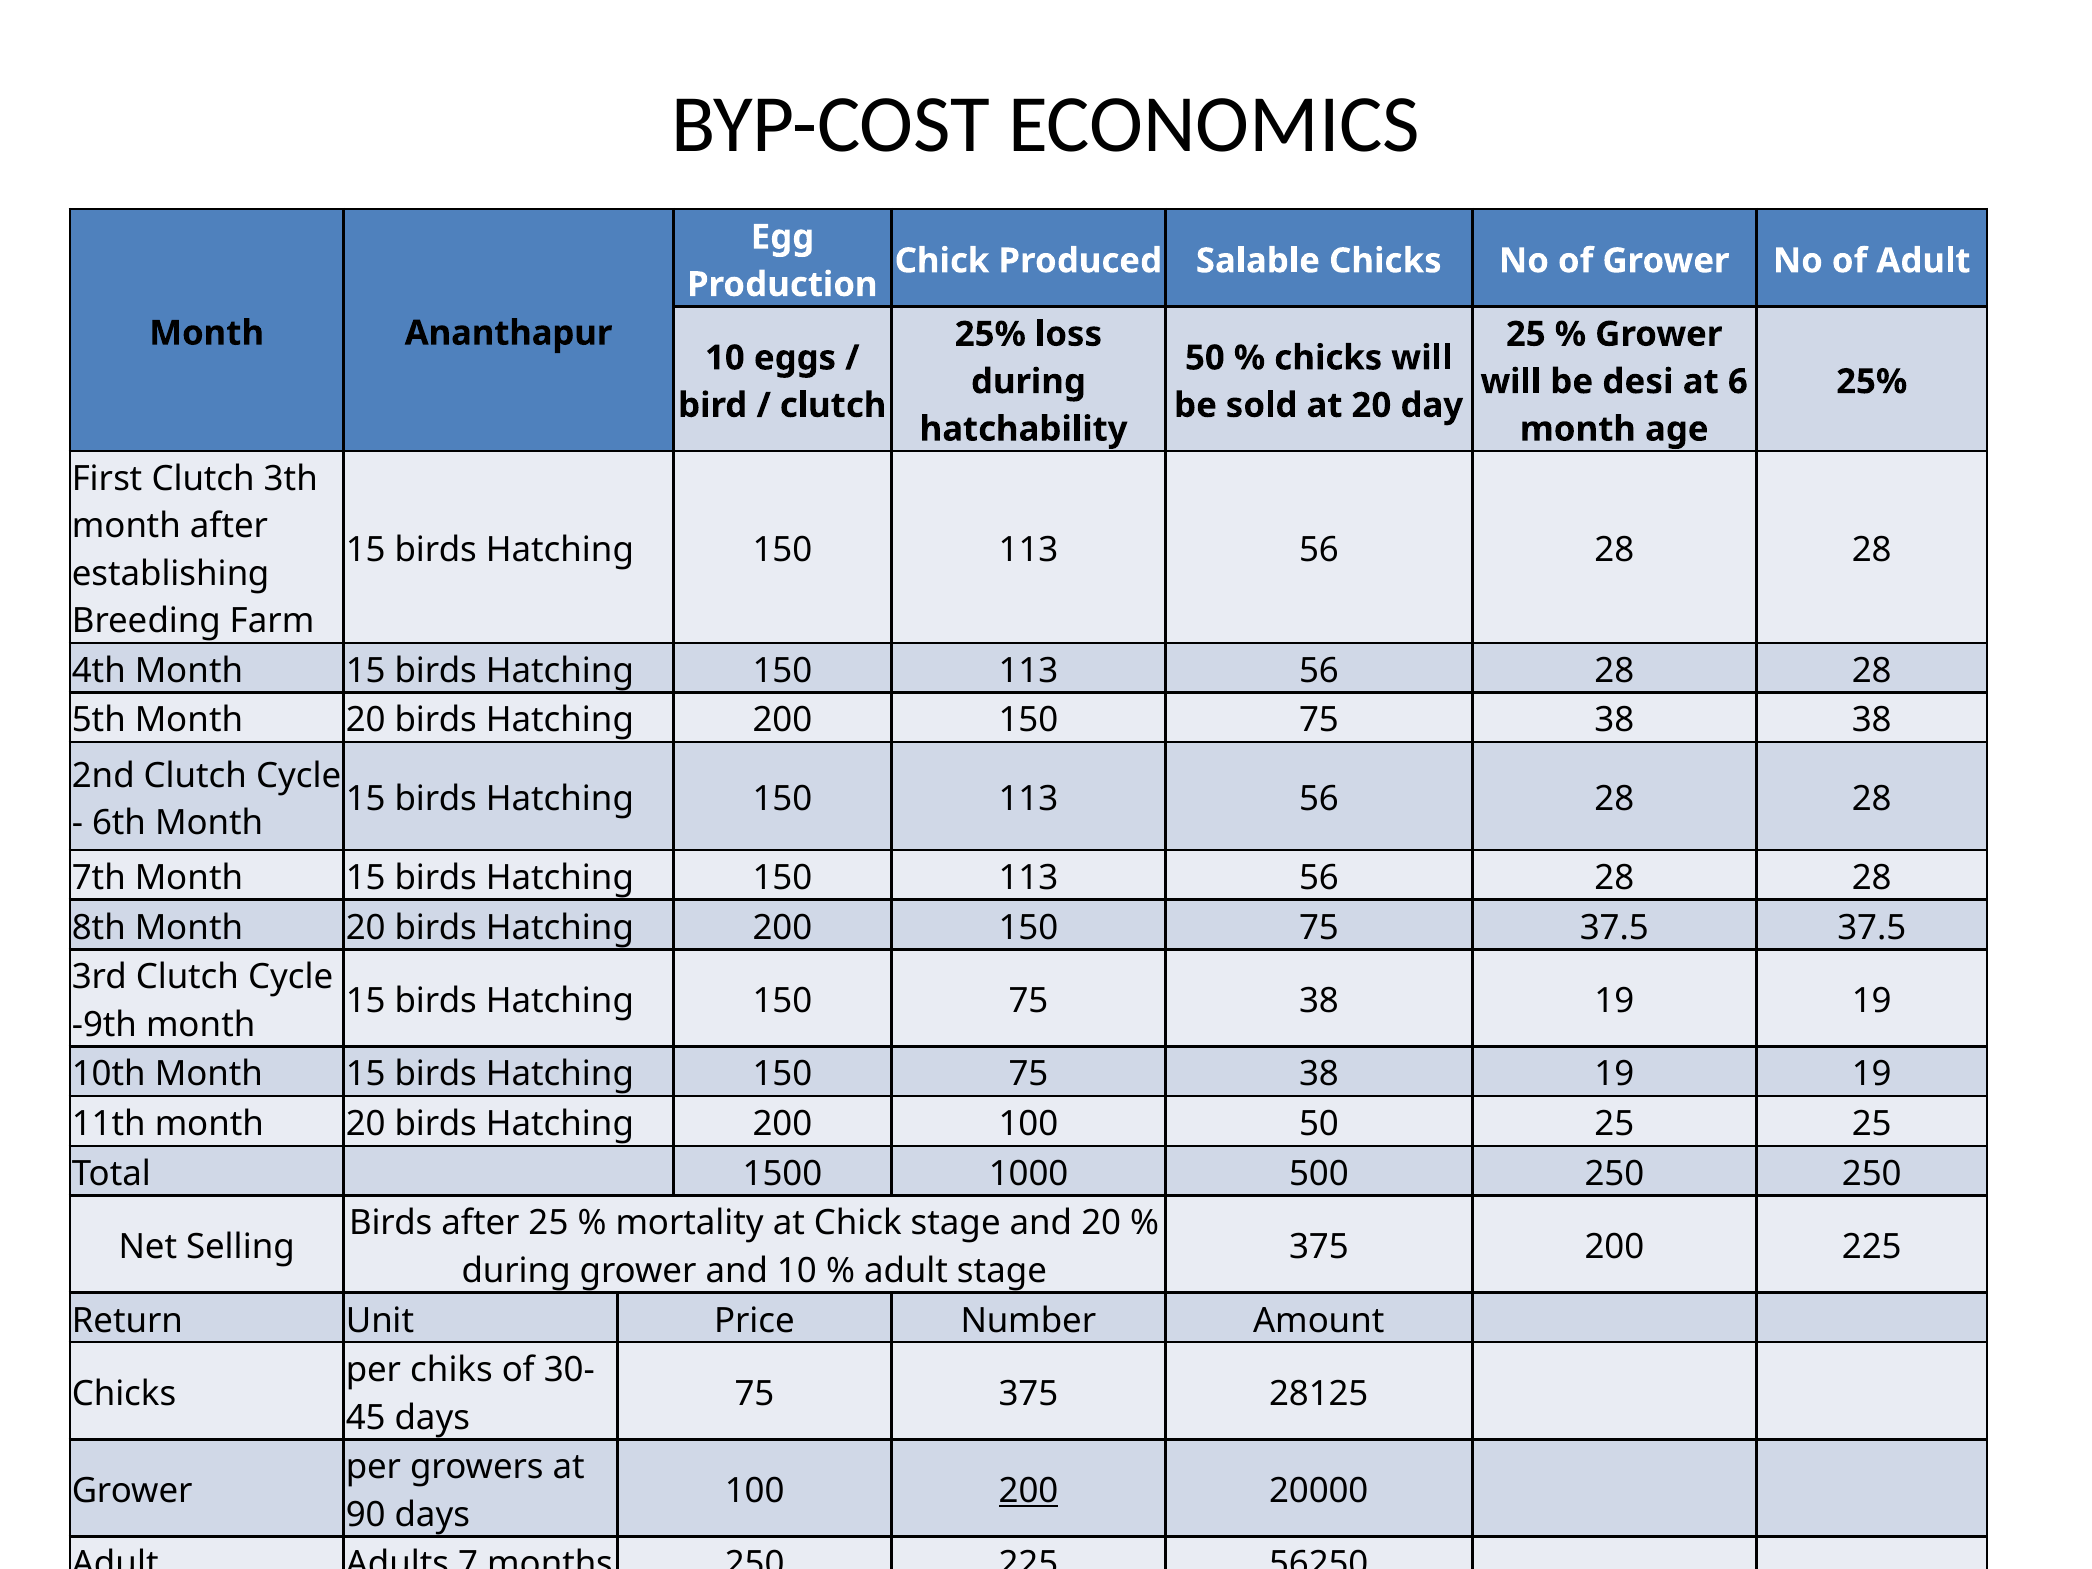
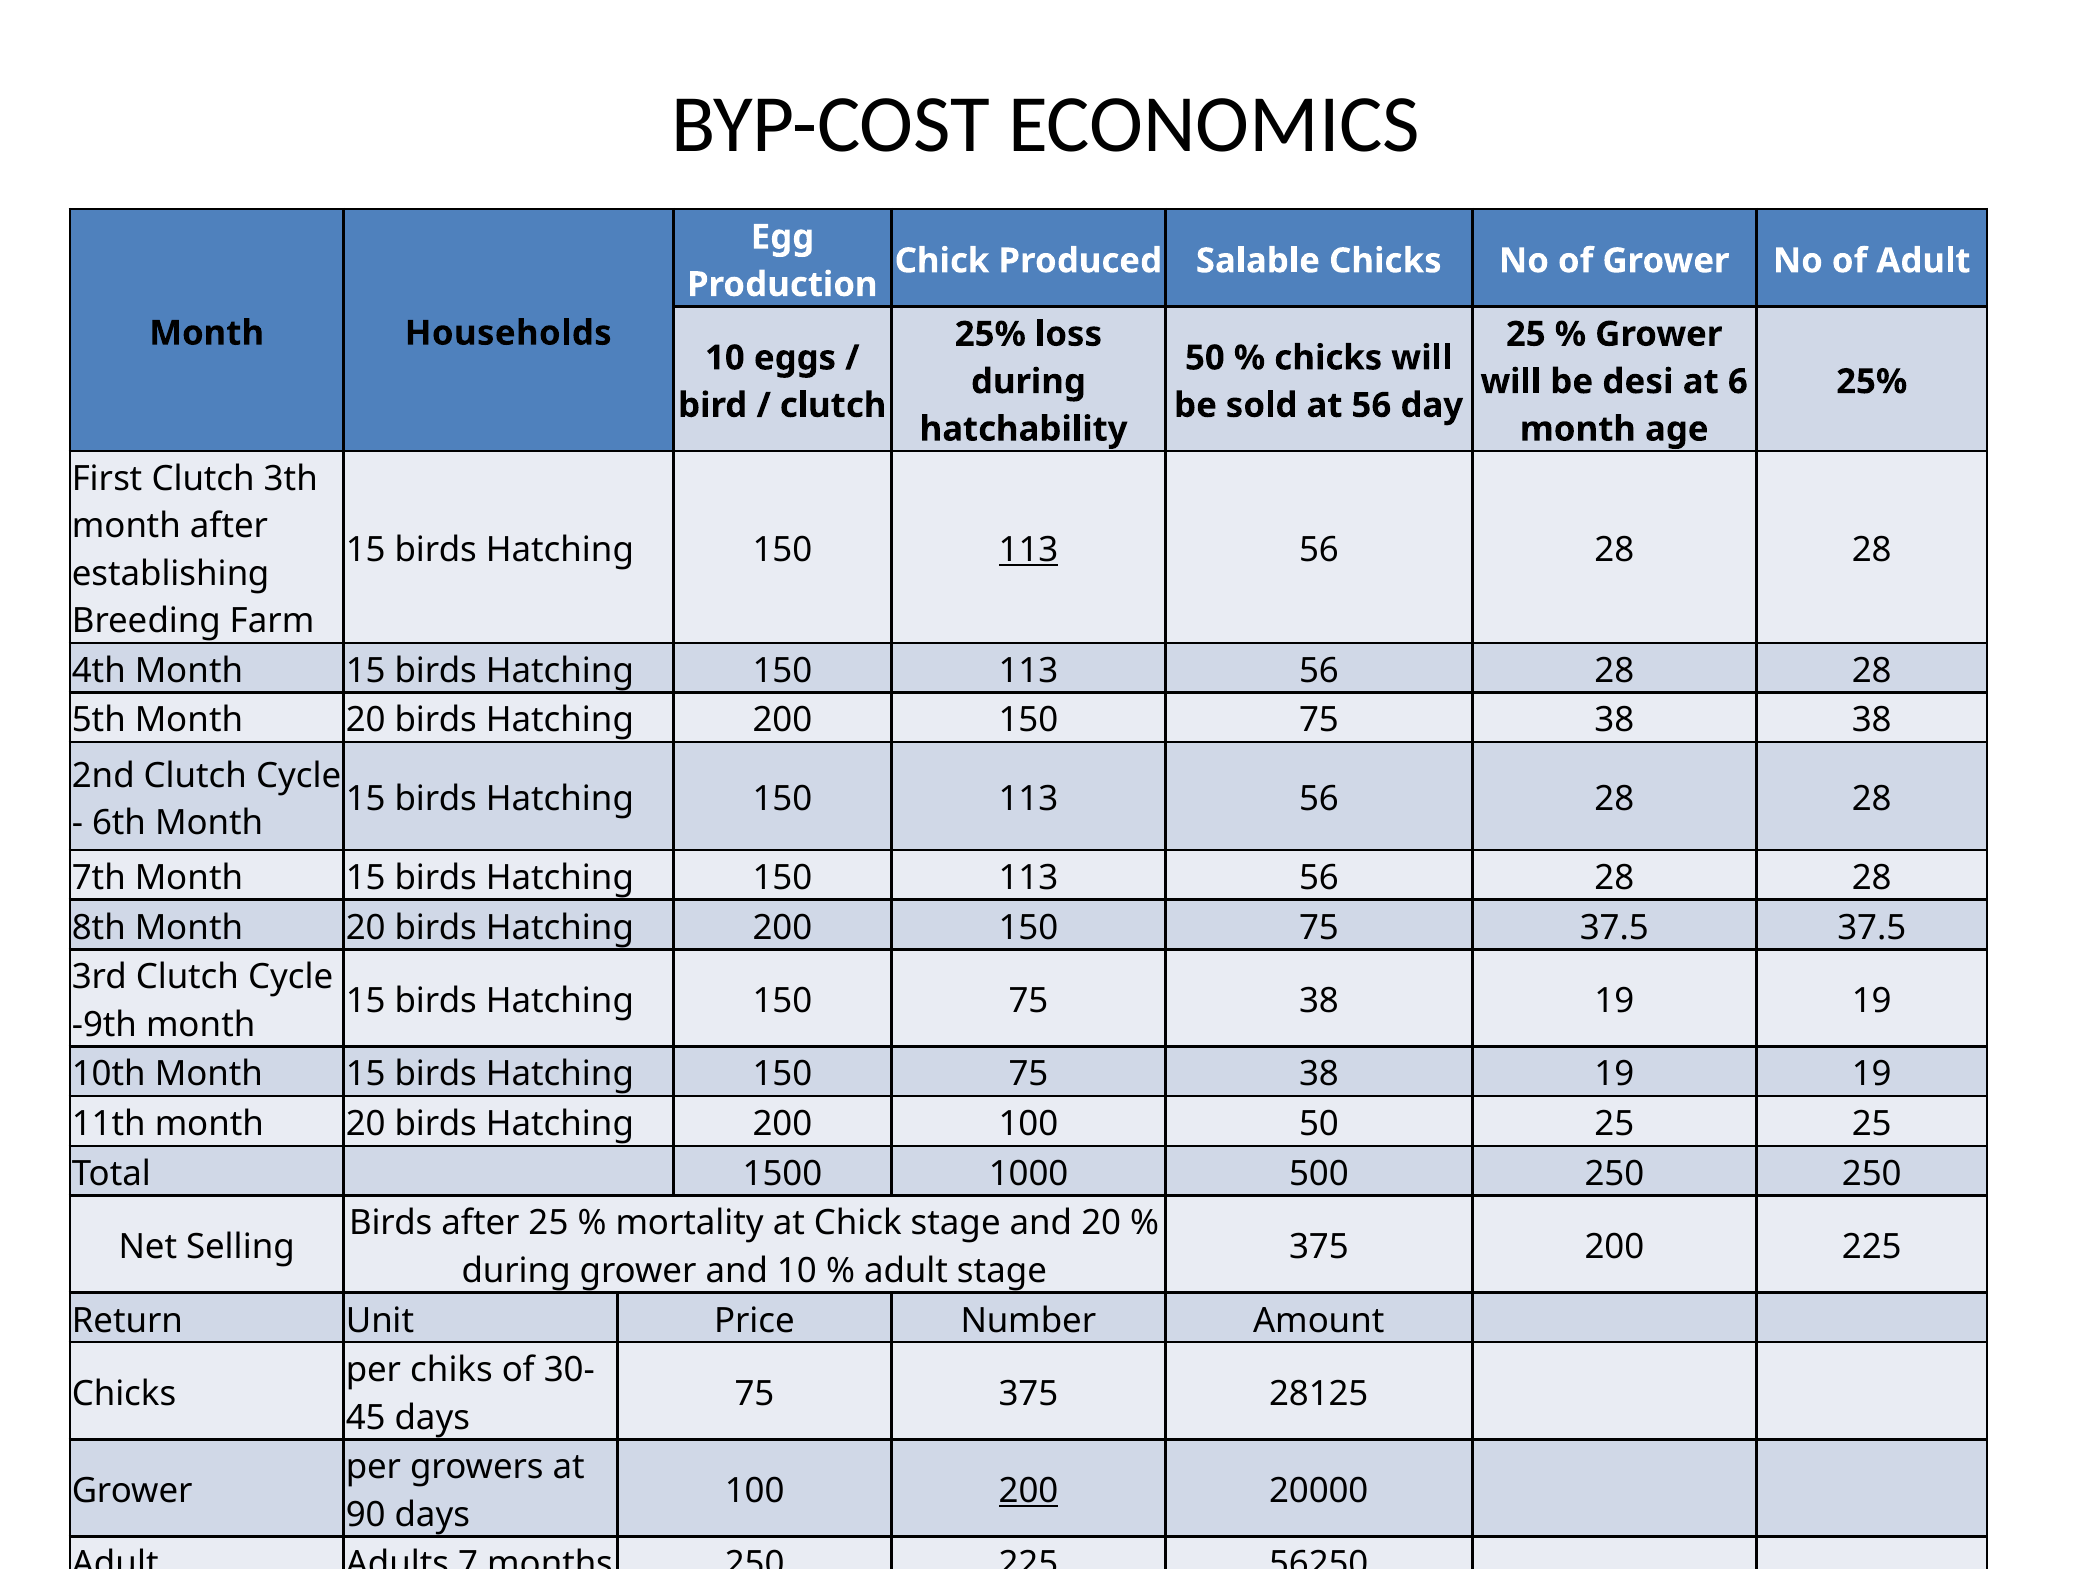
Ananthapur: Ananthapur -> Households (508, 333)
at 20: 20 -> 56 (1371, 405)
113 underline: none -> present (1029, 550)
